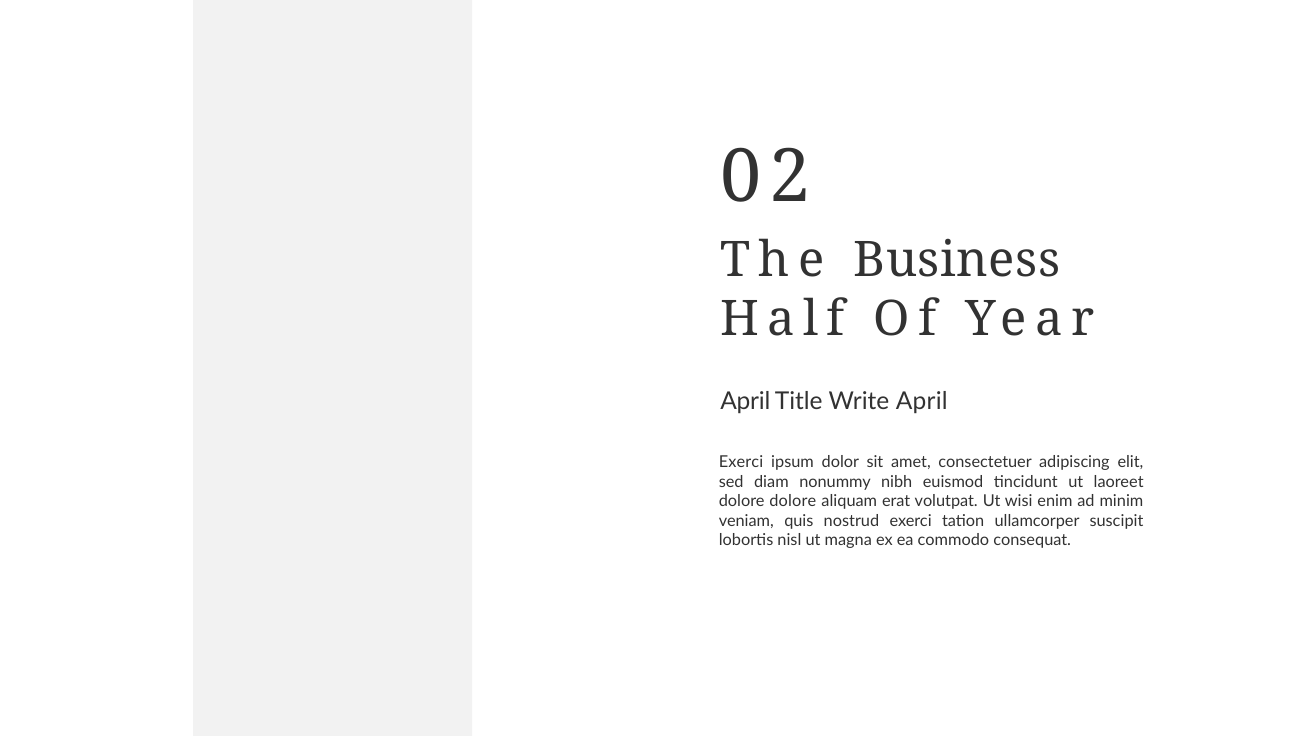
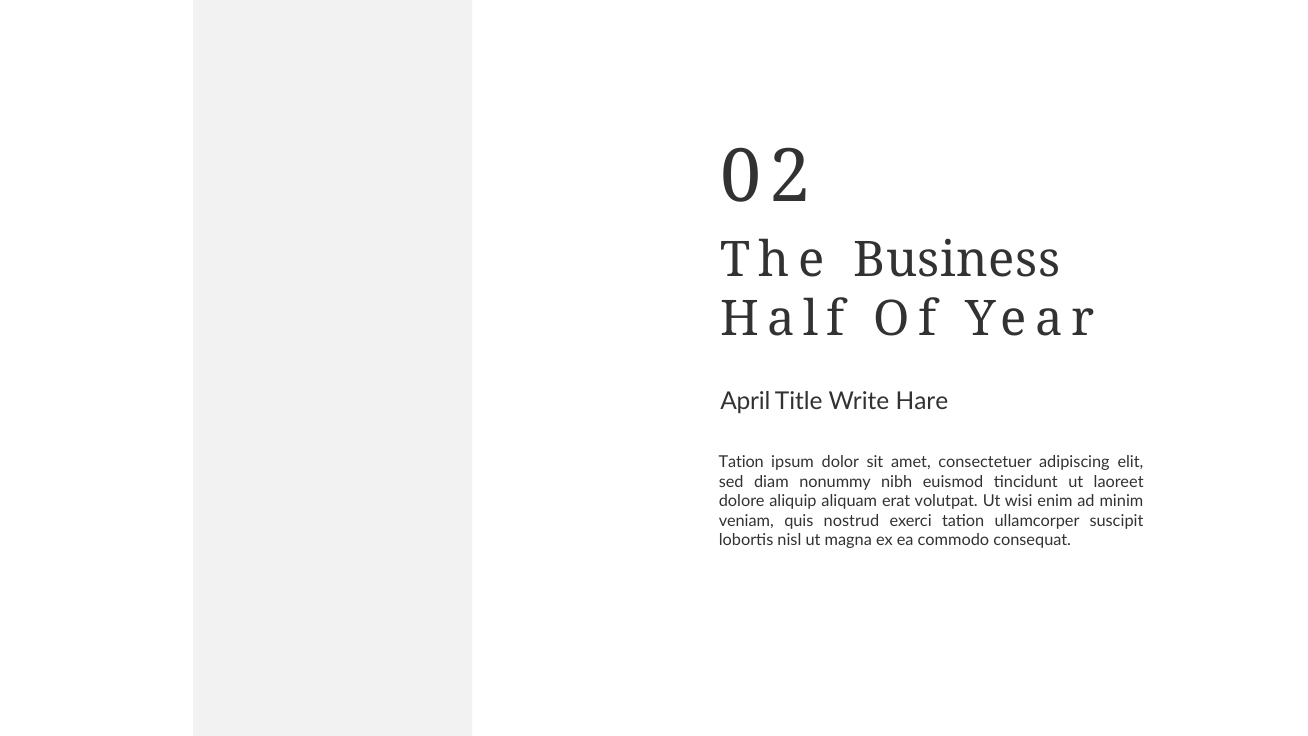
Write April: April -> Hare (922, 402)
Exerci: Exerci -> Tation (741, 462)
dolore dolore: dolore -> aliquip (793, 501)
